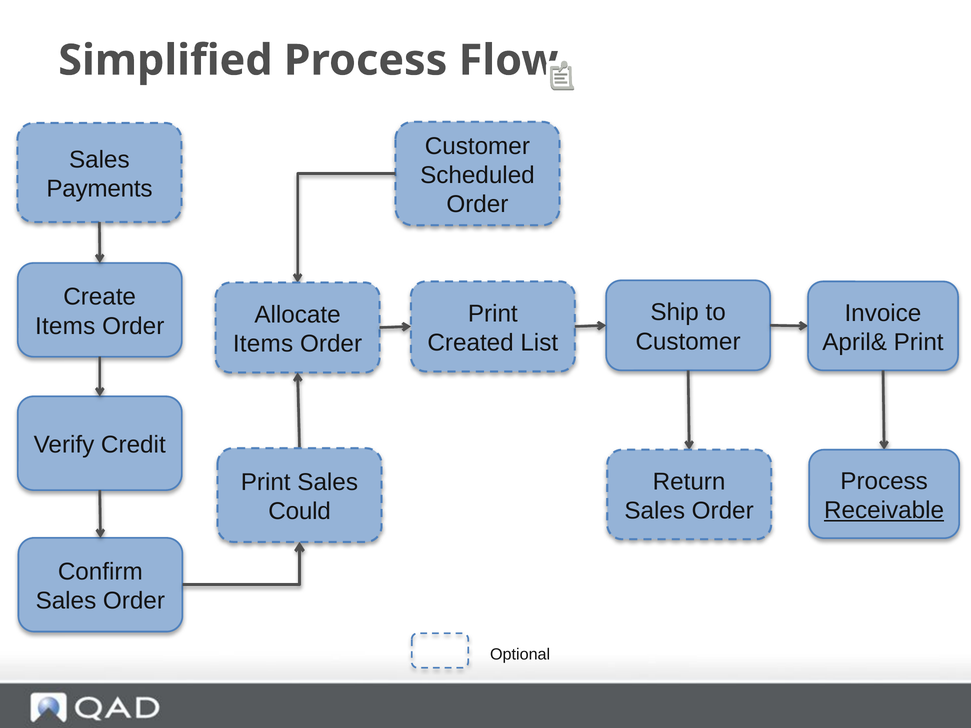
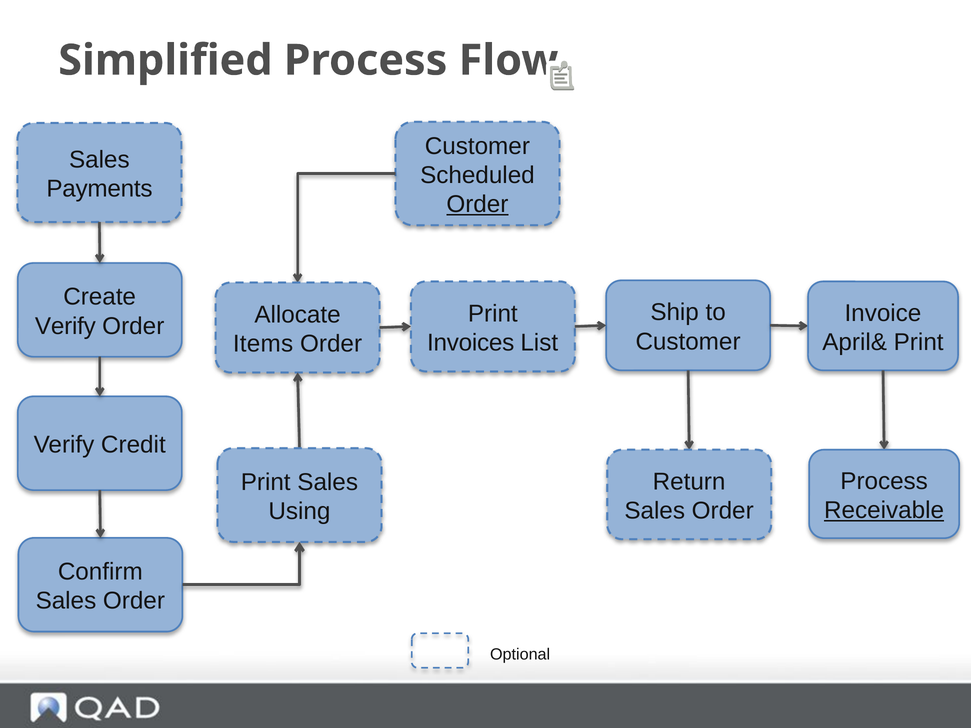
Order underline: none -> present (477, 204)
Items: Items -> Verify (65, 326)
Created: Created -> Invoices (471, 343)
Could: Could -> Using (299, 511)
